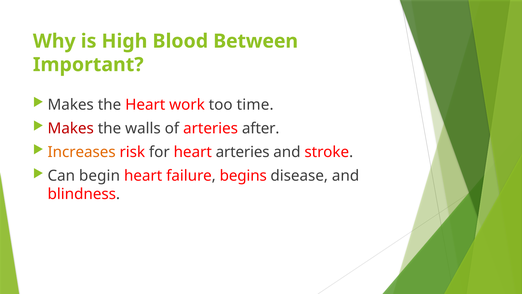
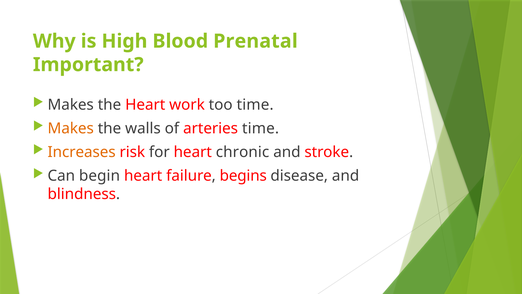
Between: Between -> Prenatal (255, 41)
Makes colour: red -> orange (71, 128)
arteries after: after -> time (261, 128)
heart arteries: arteries -> chronic (243, 152)
